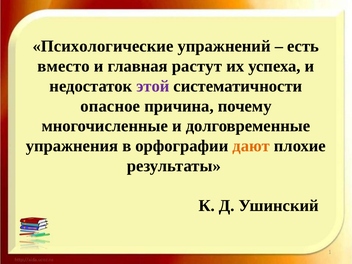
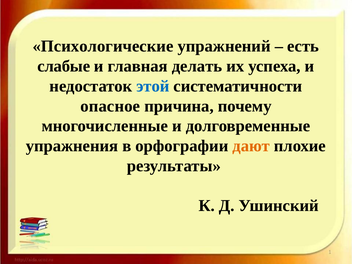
вместо: вместо -> слабые (64, 66)
растут: растут -> делать (197, 66)
этой colour: purple -> blue (153, 86)
